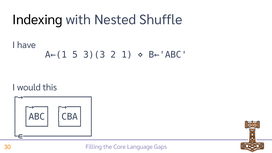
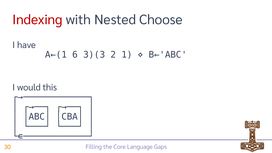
Indexing colour: black -> red (37, 20)
Shuffle: Shuffle -> Choose (161, 20)
5: 5 -> 6 (75, 55)
